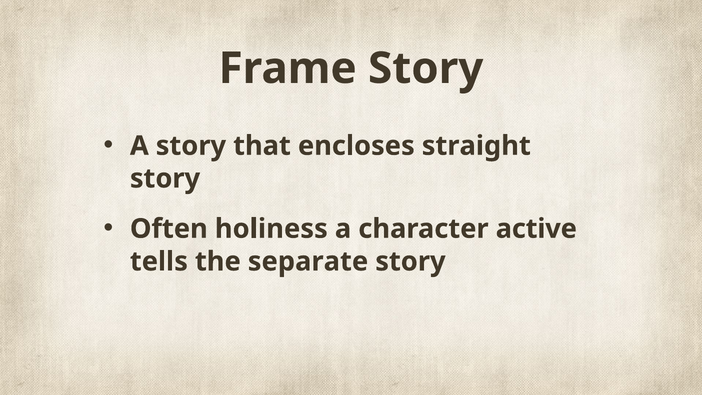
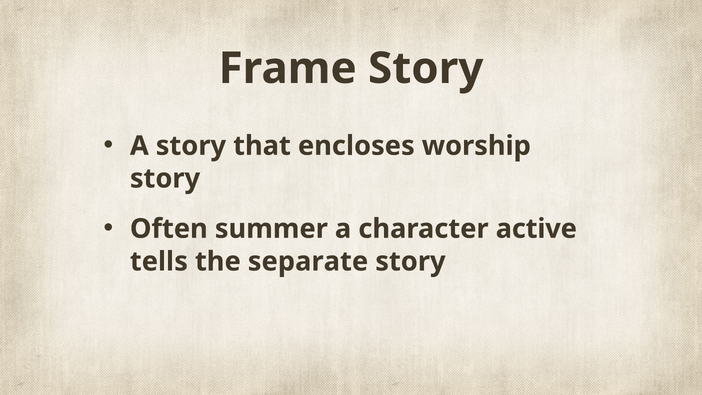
straight: straight -> worship (476, 146)
holiness: holiness -> summer (271, 229)
